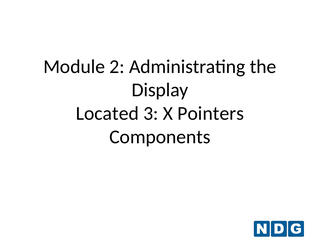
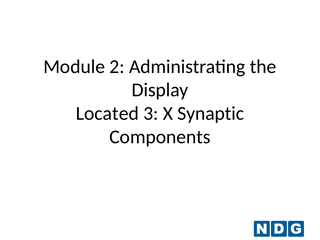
Pointers: Pointers -> Synaptic (211, 113)
